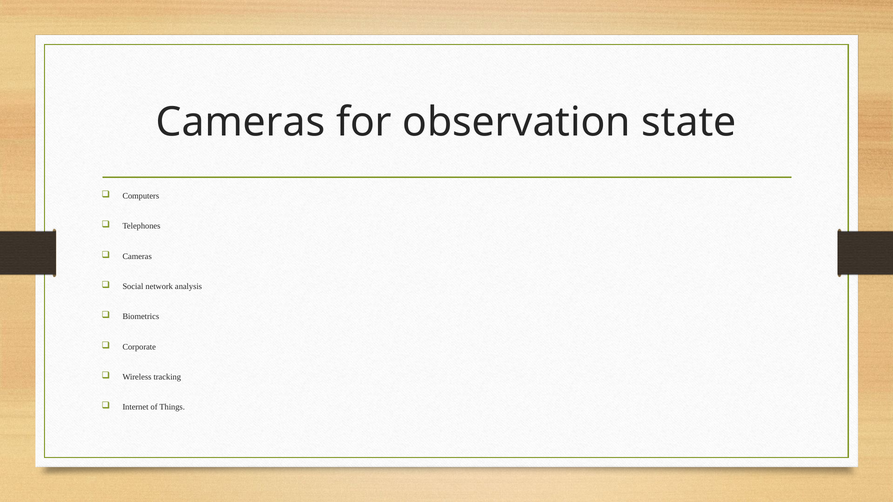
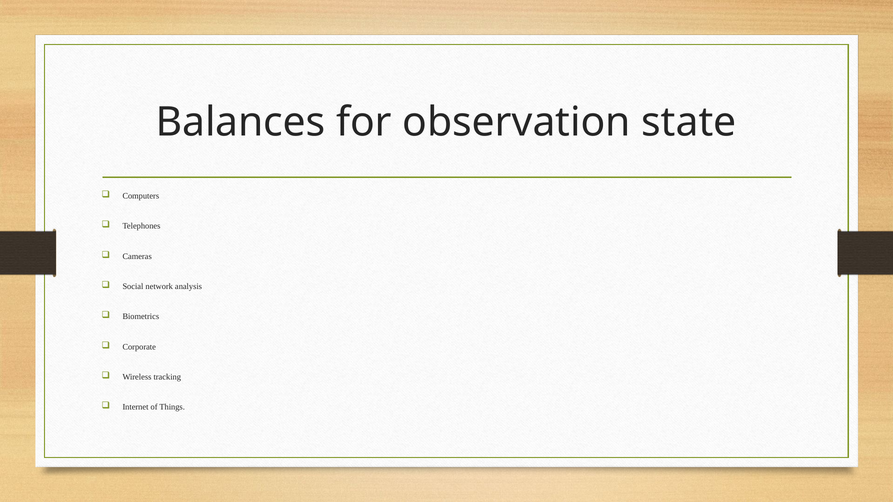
Cameras: Cameras -> Balances (241, 123)
